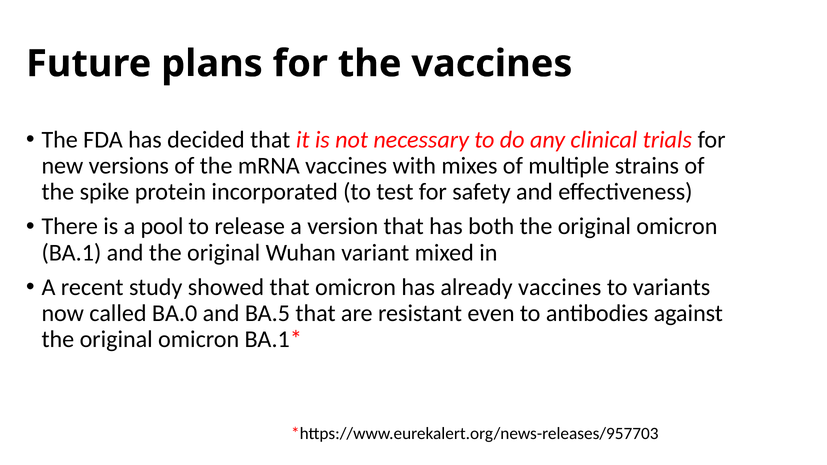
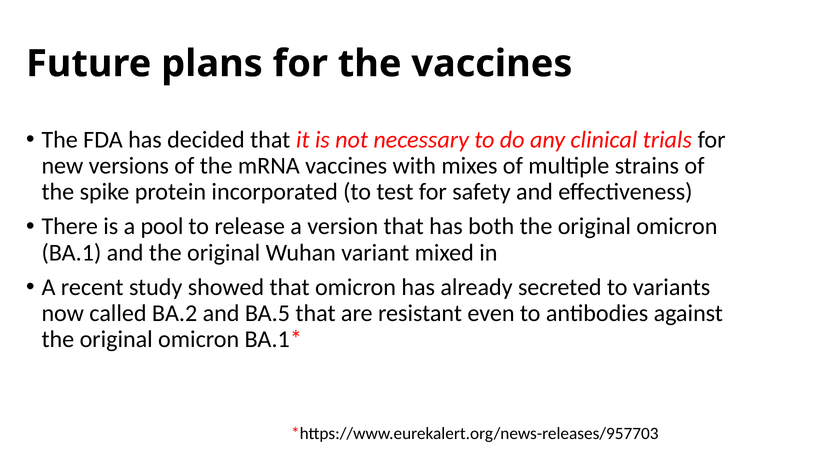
already vaccines: vaccines -> secreted (560, 287)
BA.0: BA.0 -> BA.2 (175, 313)
